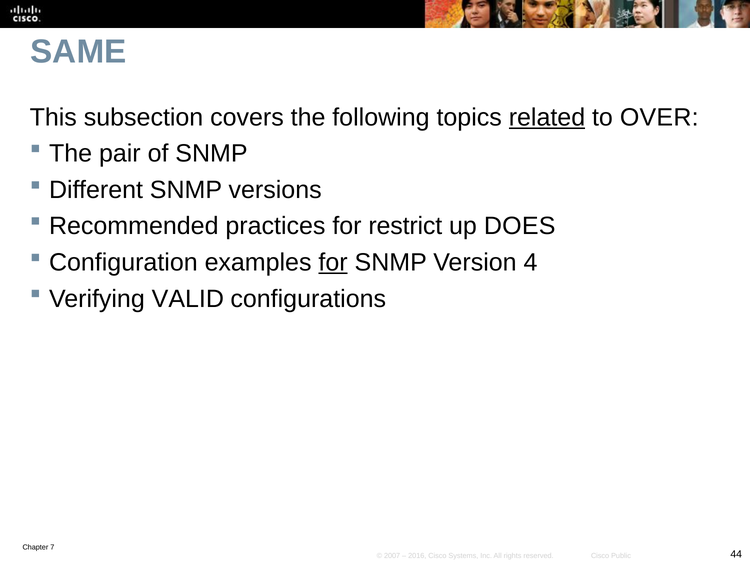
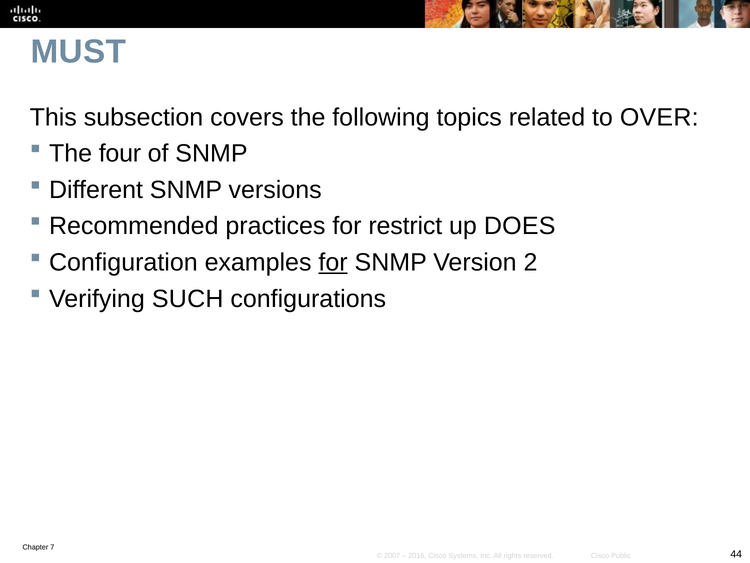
SAME: SAME -> MUST (78, 51)
related underline: present -> none (547, 117)
pair: pair -> four (120, 153)
4: 4 -> 2 (531, 262)
VALID: VALID -> SUCH (188, 298)
